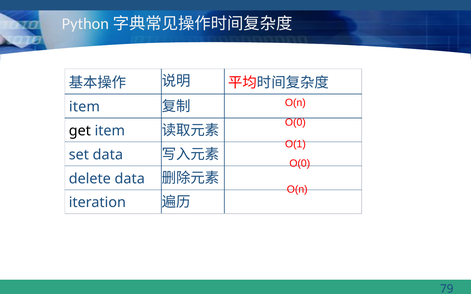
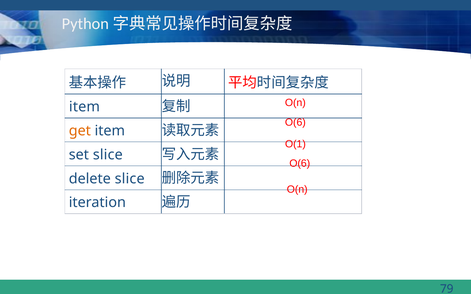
O(0: O(0 -> O(6 (295, 123)
get colour: black -> orange (80, 131)
set data: data -> slice (108, 155)
O(0: O(0 -> O(6 (300, 164)
delete data: data -> slice (130, 179)
